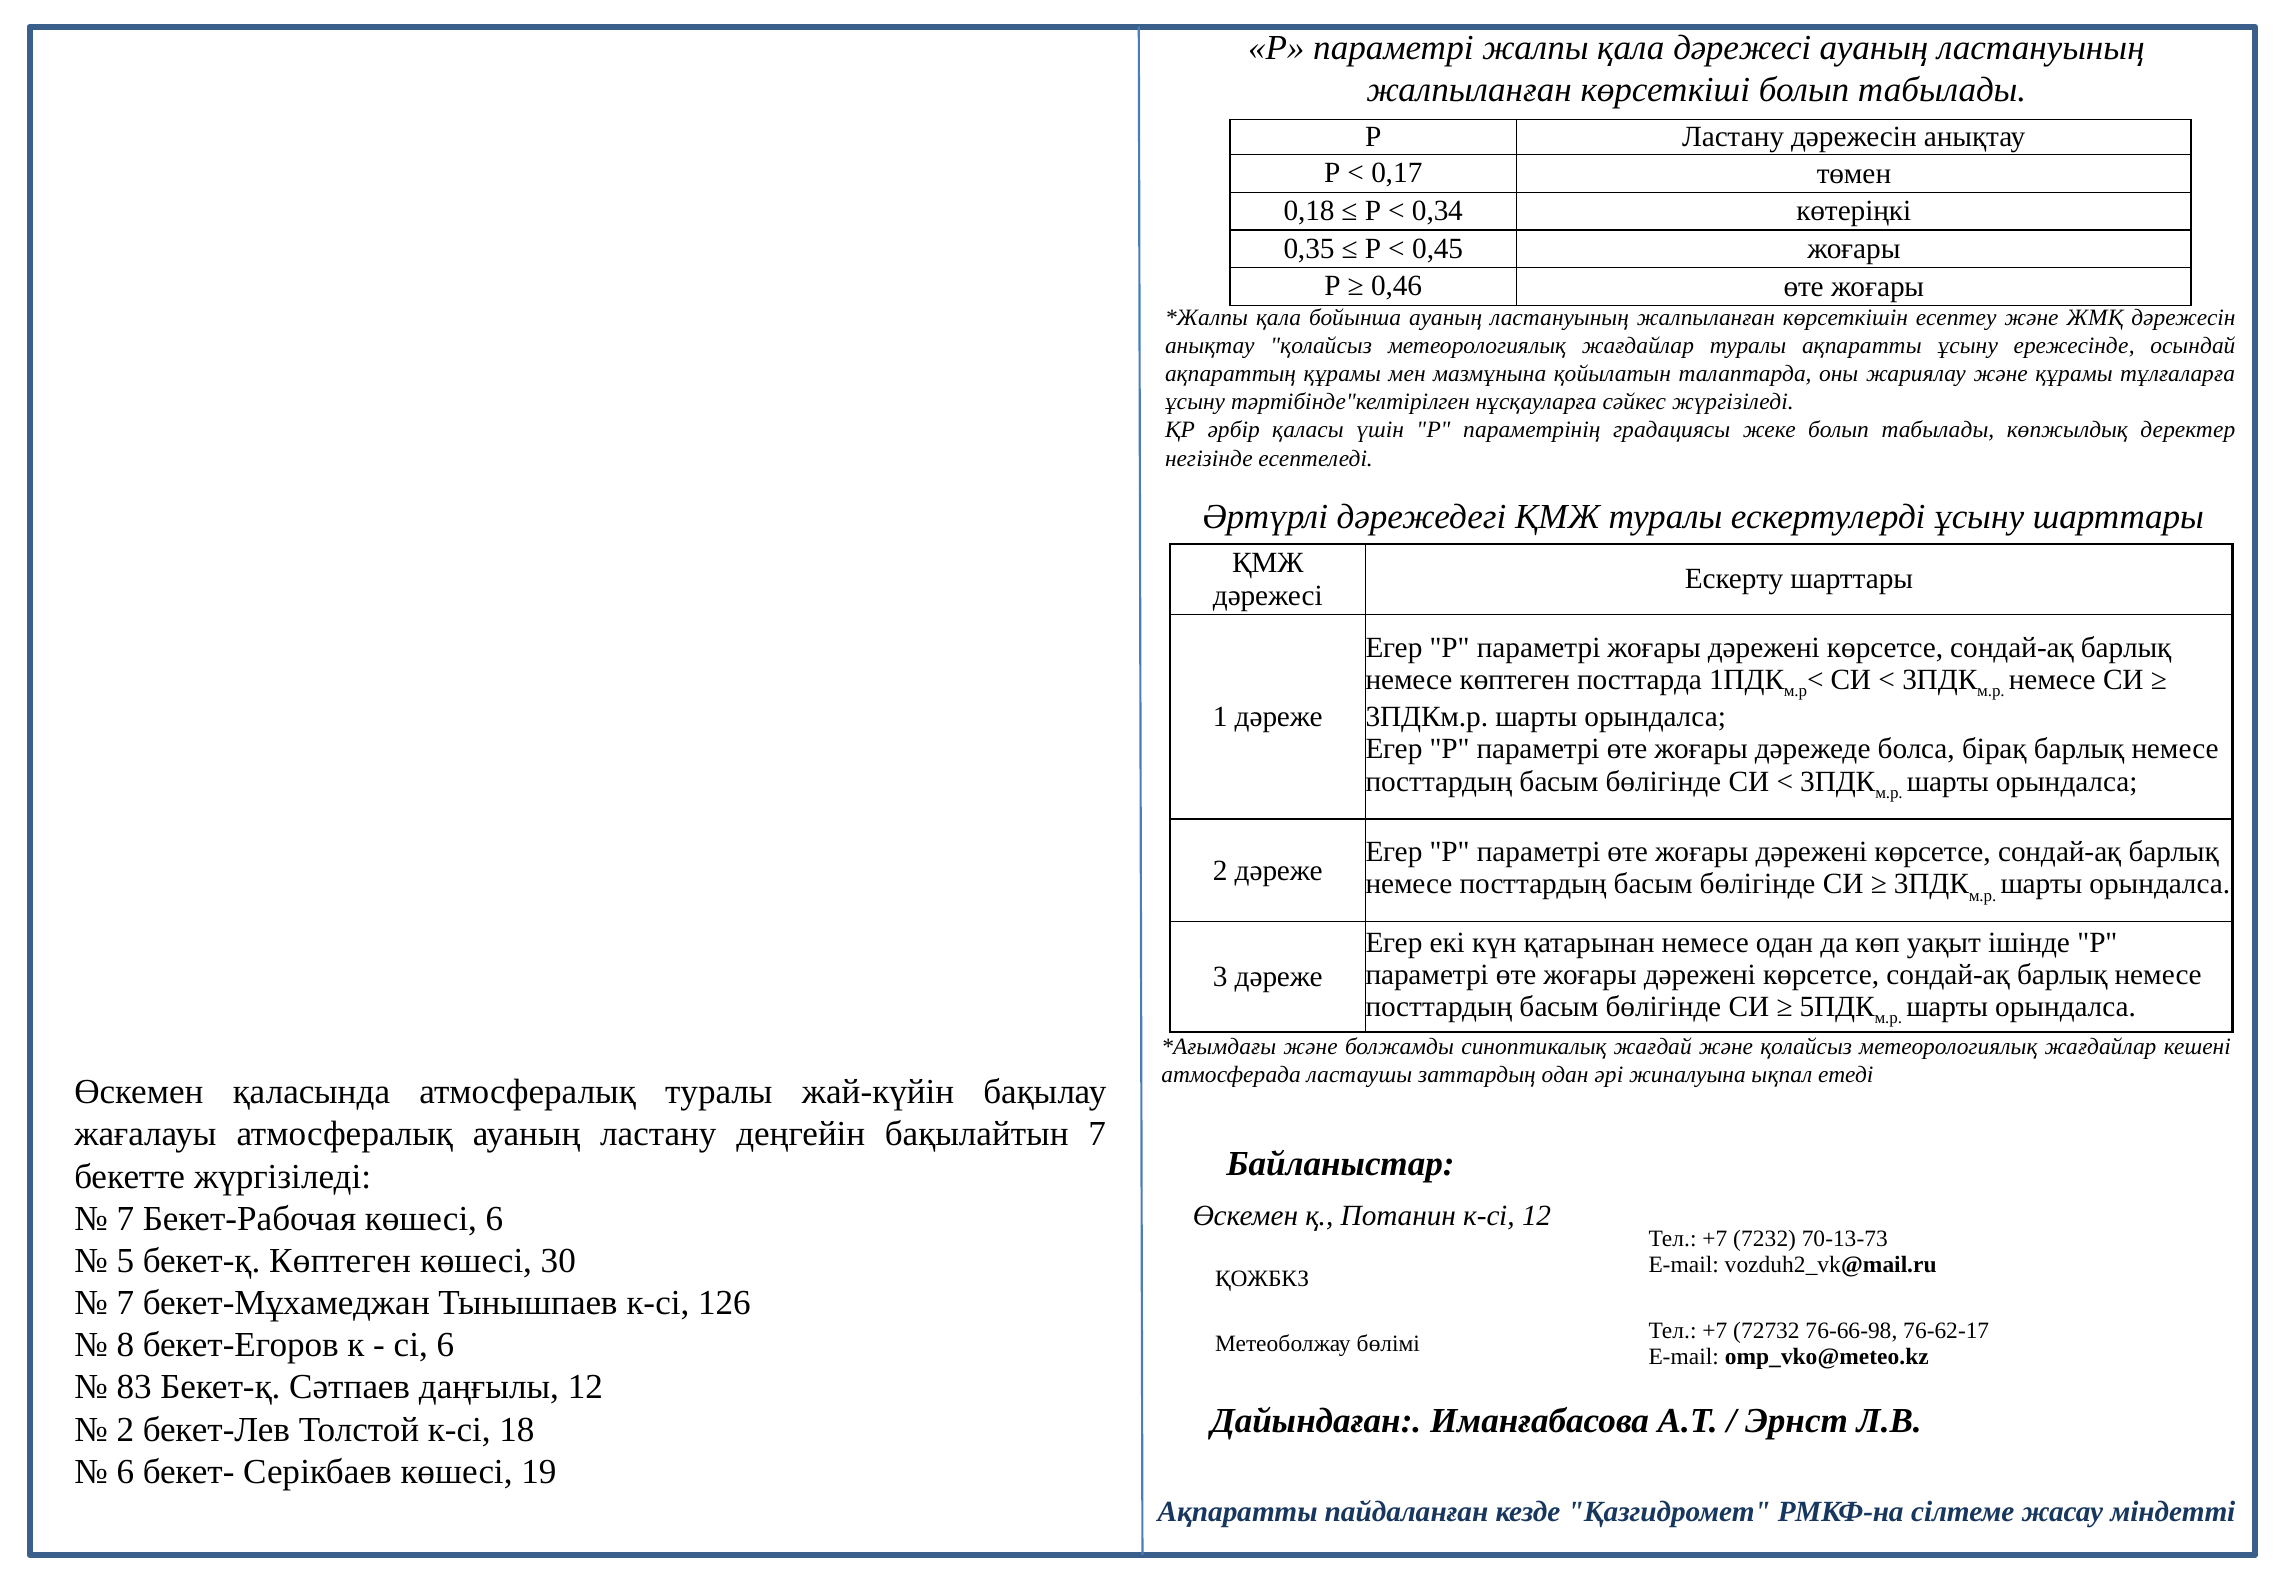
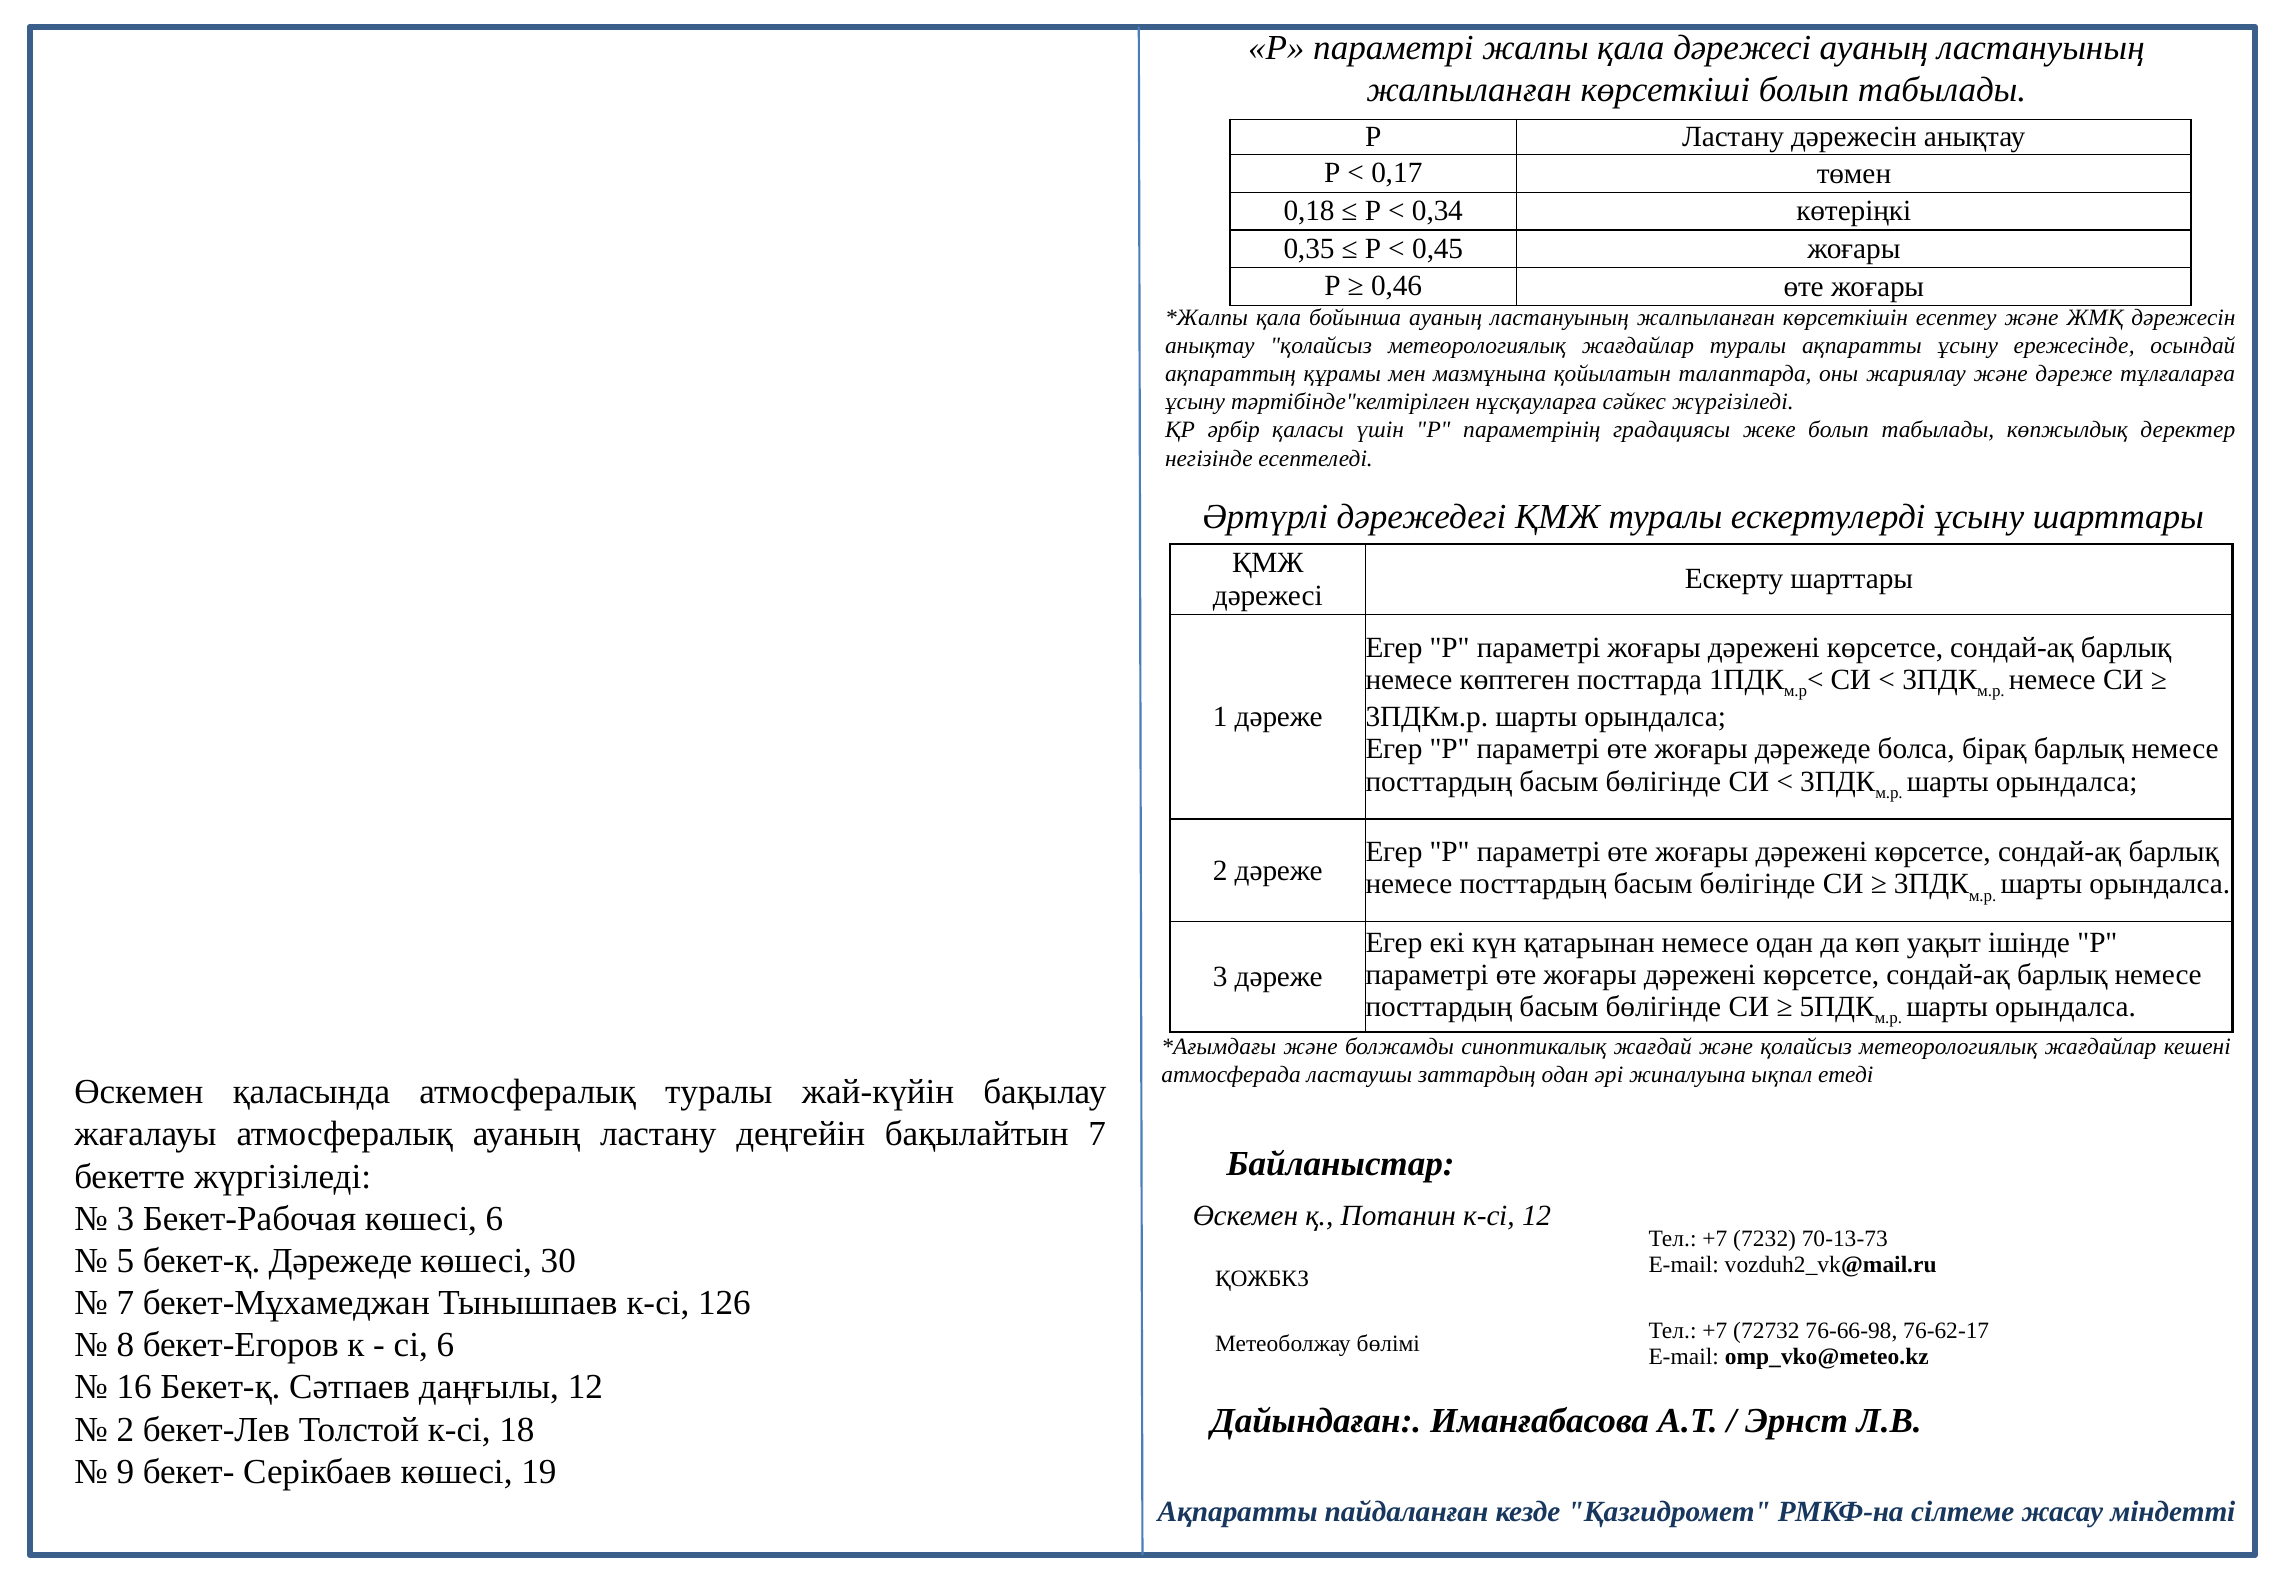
және құрамы: құрамы -> дәреже (2074, 374)
7: 7 -> 3 (125, 1219)
бекет-қ Көптеген: Көптеген -> Дәрежеде (340, 1261)
83: 83 -> 16 (134, 1387)
6: 6 -> 9 (125, 1472)
